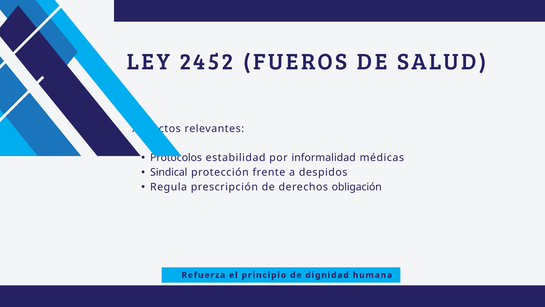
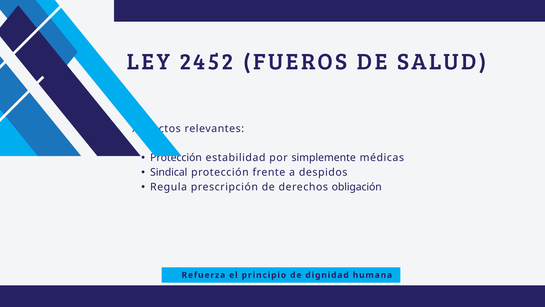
Protocolos: Protocolos -> Protección (176, 158)
informalidad: informalidad -> simplemente (324, 158)
